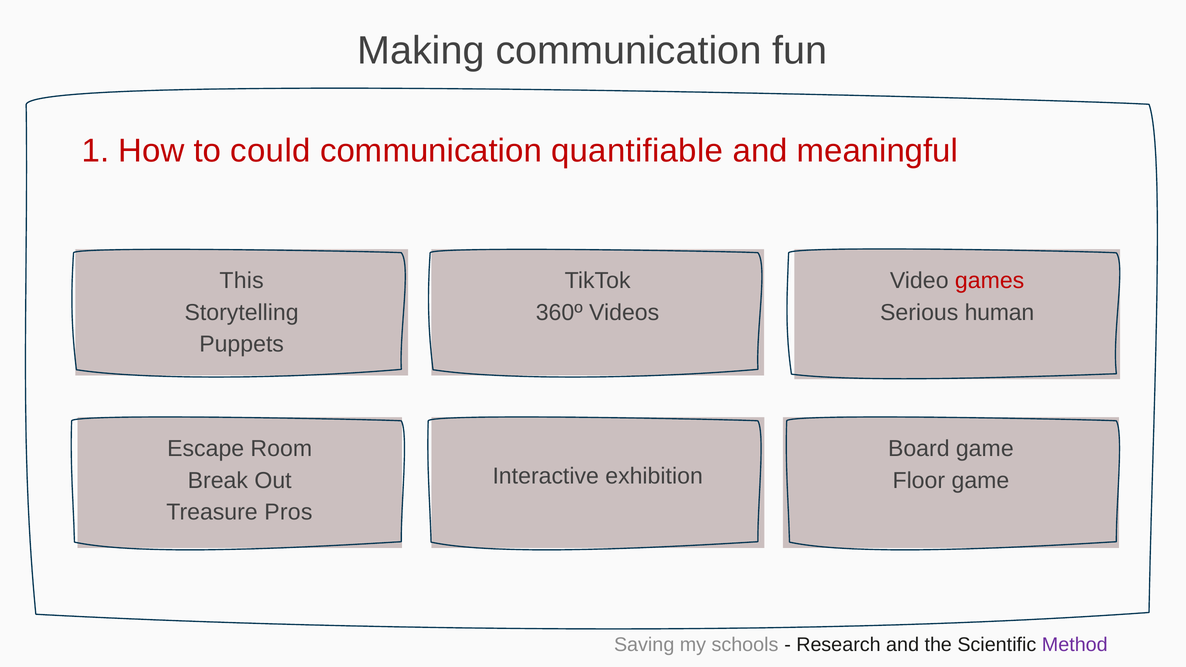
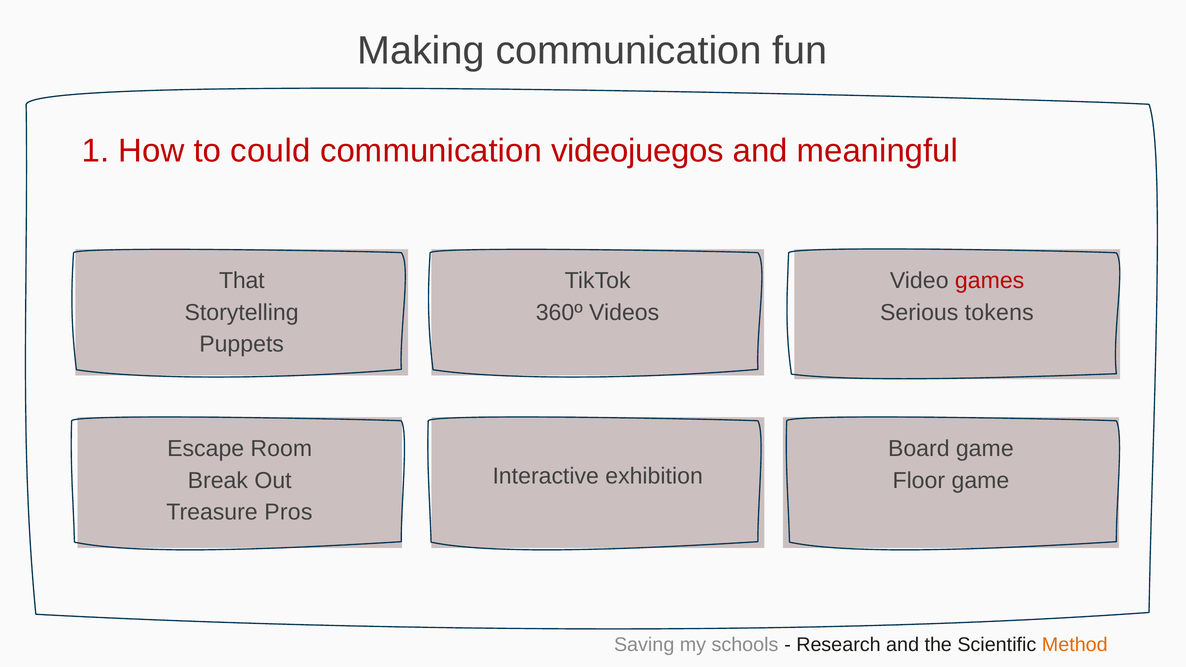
quantifiable: quantifiable -> videojuegos (637, 151)
This: This -> That (242, 281)
human: human -> tokens (999, 312)
Method colour: purple -> orange (1075, 645)
